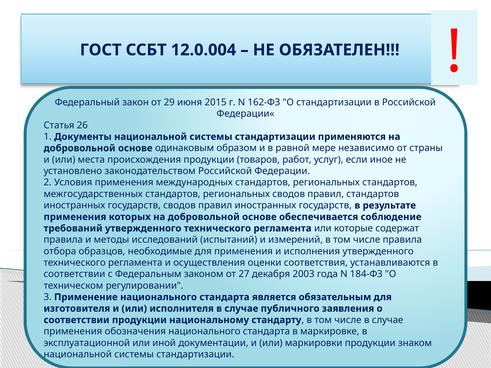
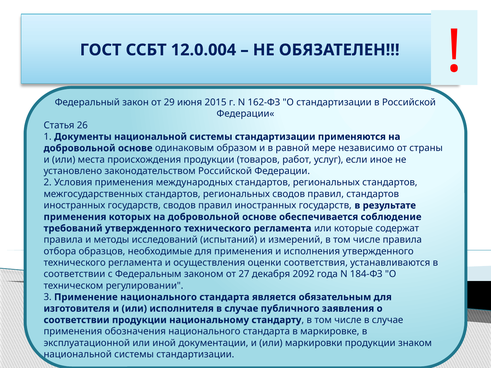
2003: 2003 -> 2092 (304, 274)
